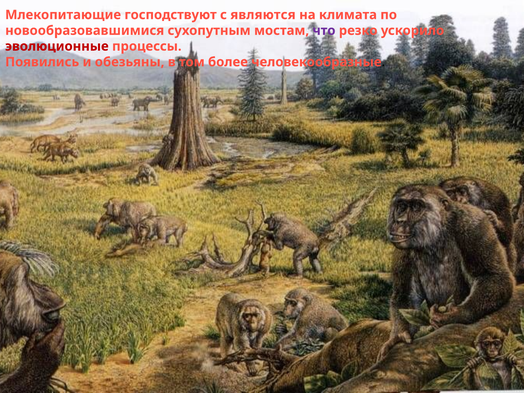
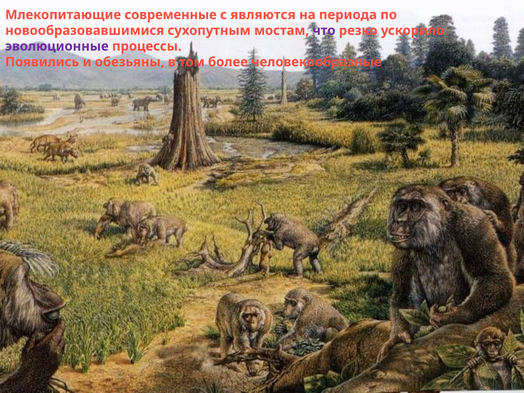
господствуют: господствуют -> современные (171, 15)
климата: климата -> периода (348, 15)
эволюционные colour: red -> purple (57, 46)
